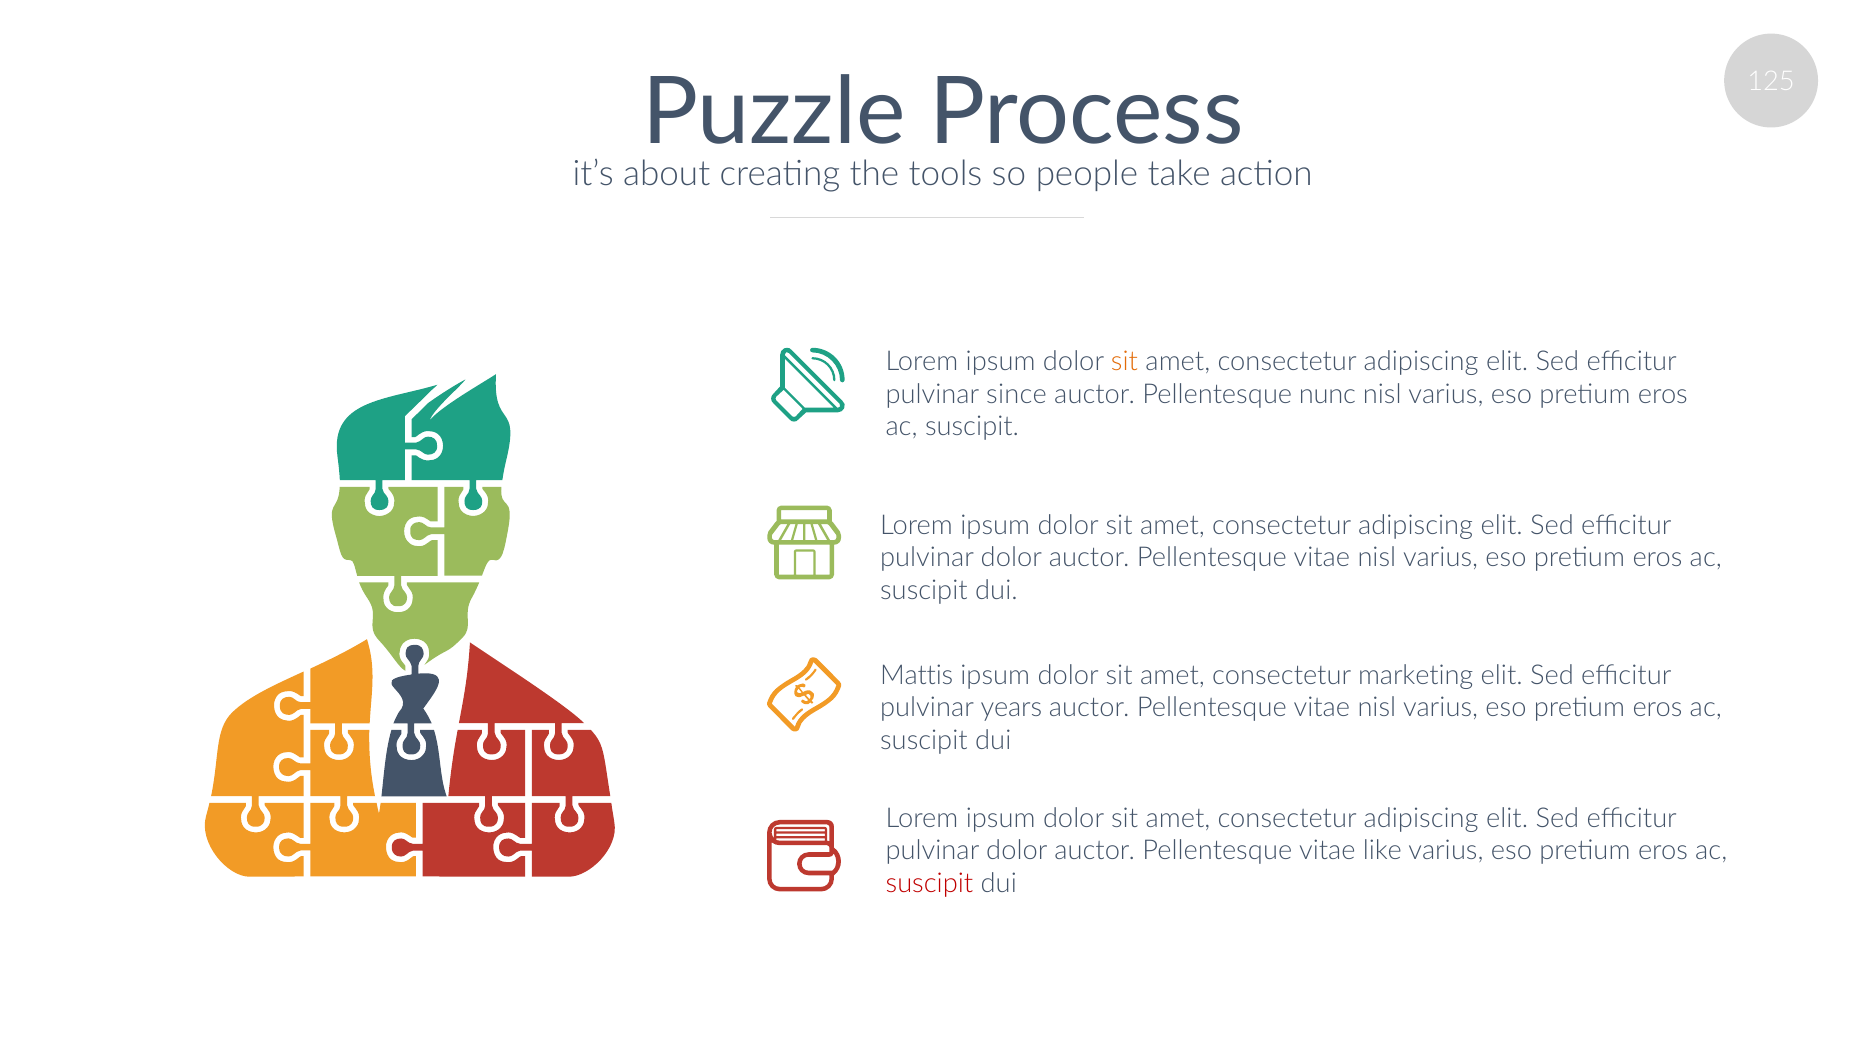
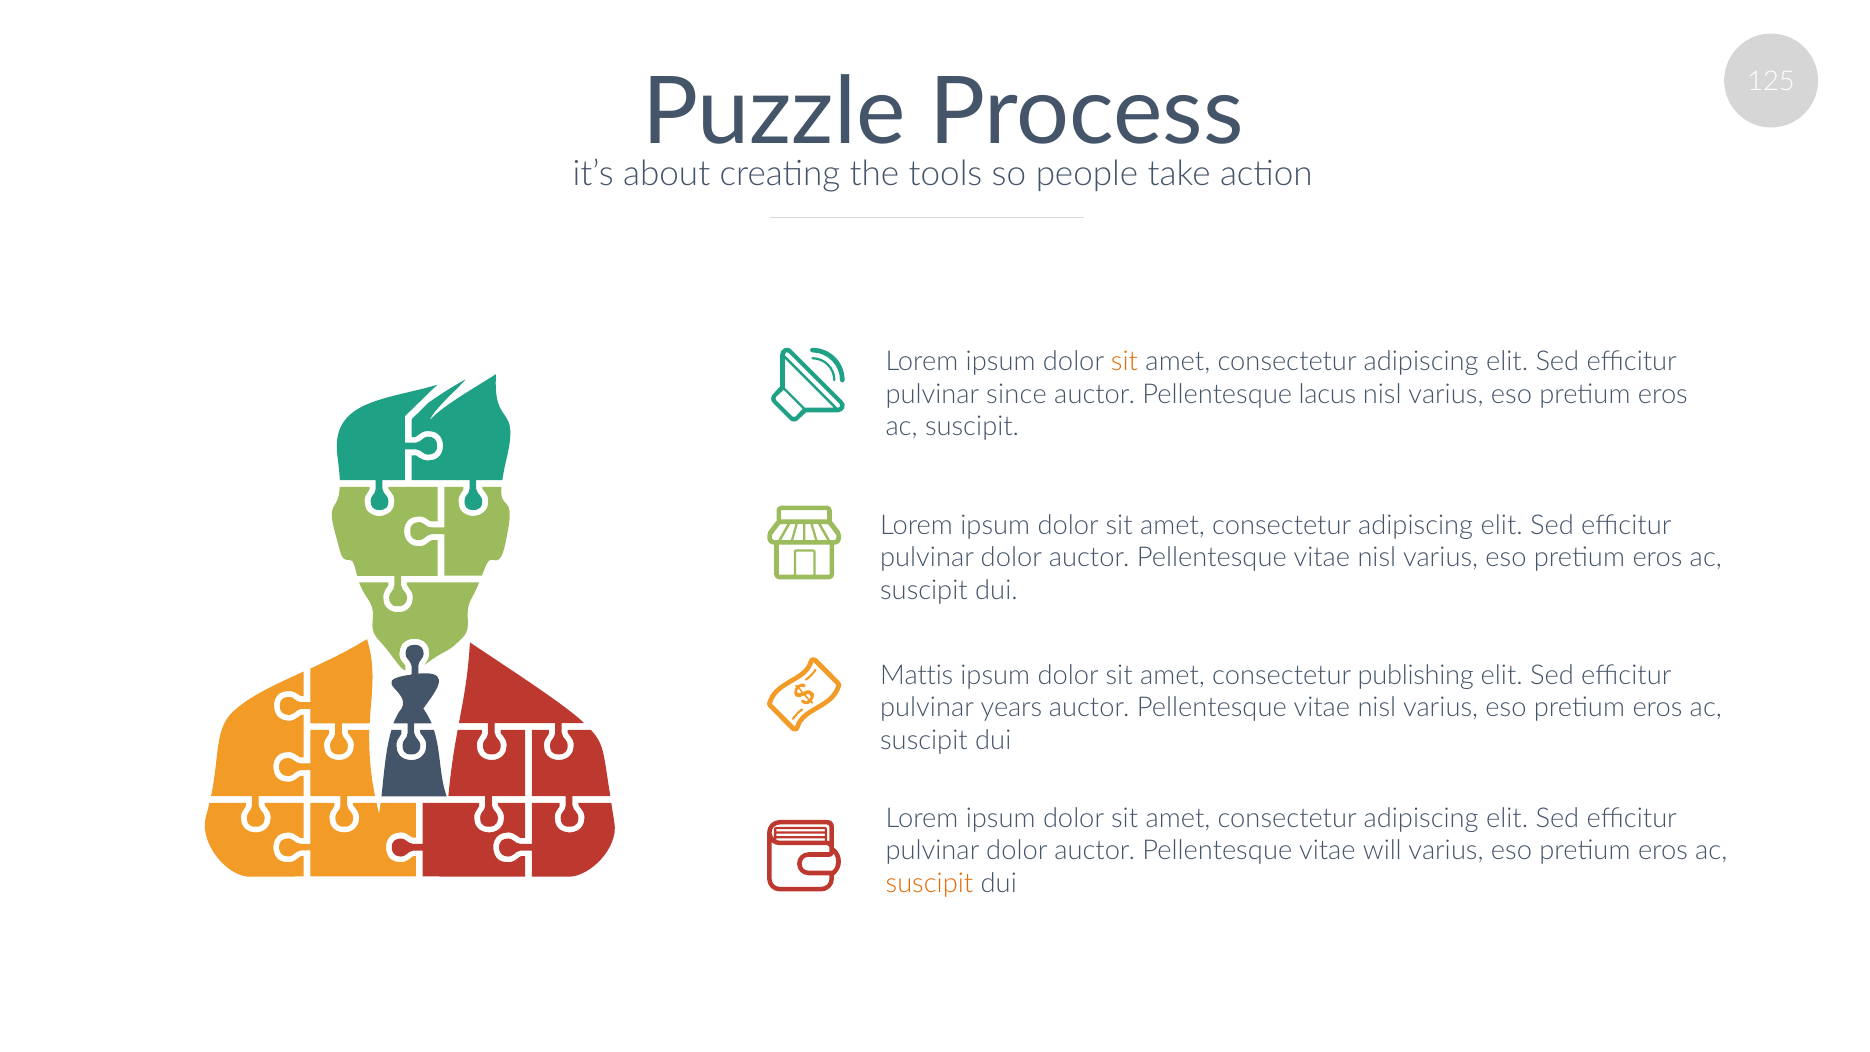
nunc: nunc -> lacus (1327, 394)
marketing: marketing -> publishing (1416, 675)
like: like -> will (1382, 851)
suscipit colour: red -> orange (929, 883)
